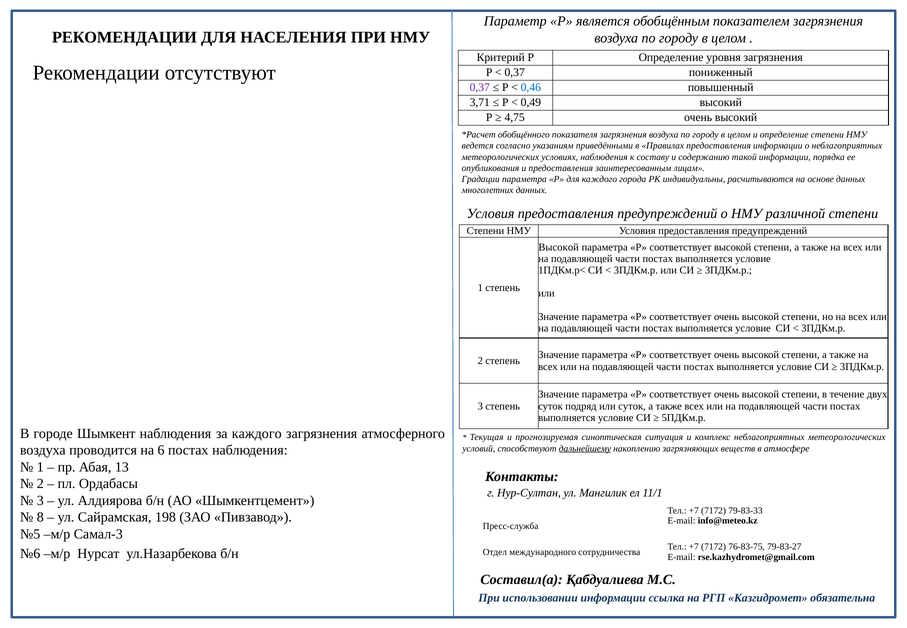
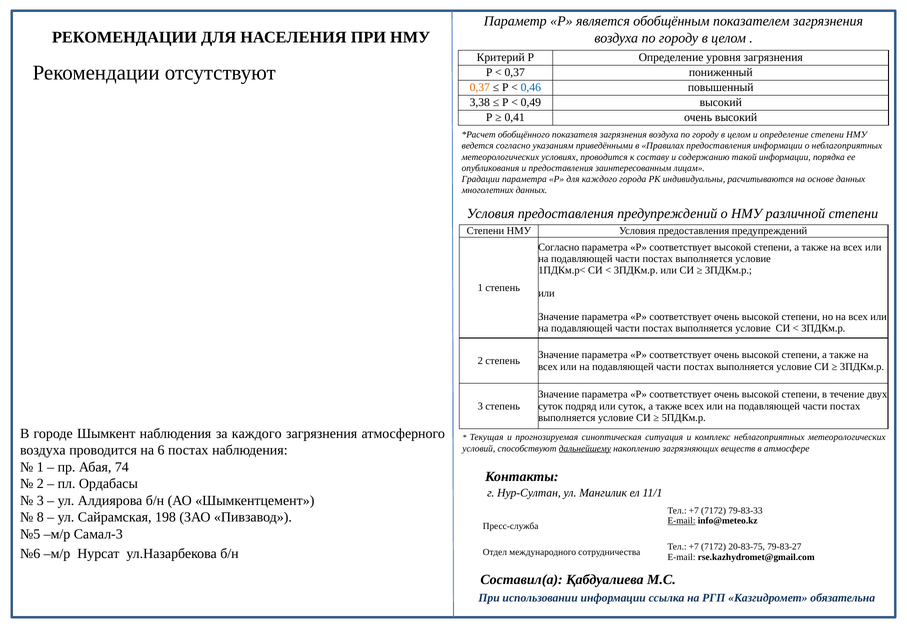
0,37 colour: purple -> orange (480, 87)
3,71: 3,71 -> 3,38 (480, 102)
4,75: 4,75 -> 0,41 (515, 117)
условиях наблюдения: наблюдения -> проводится (604, 157)
Высокой: Высокой -> Согласно (559, 247)
13: 13 -> 74 (122, 467)
E-mail underline: none -> present (682, 521)
76-83-75: 76-83-75 -> 20-83-75 (747, 547)
